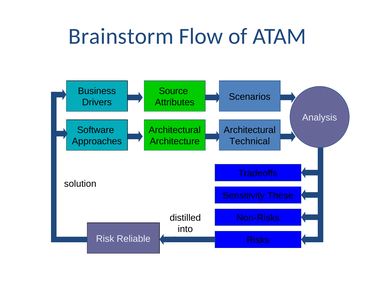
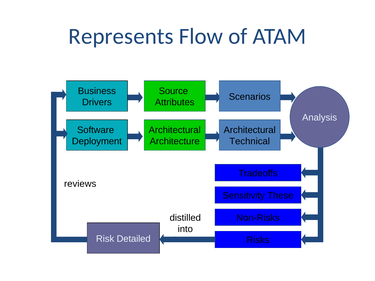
Brainstorm: Brainstorm -> Represents (121, 36)
Approaches: Approaches -> Deployment (97, 141)
solution: solution -> reviews (80, 184)
Reliable: Reliable -> Detailed (134, 239)
